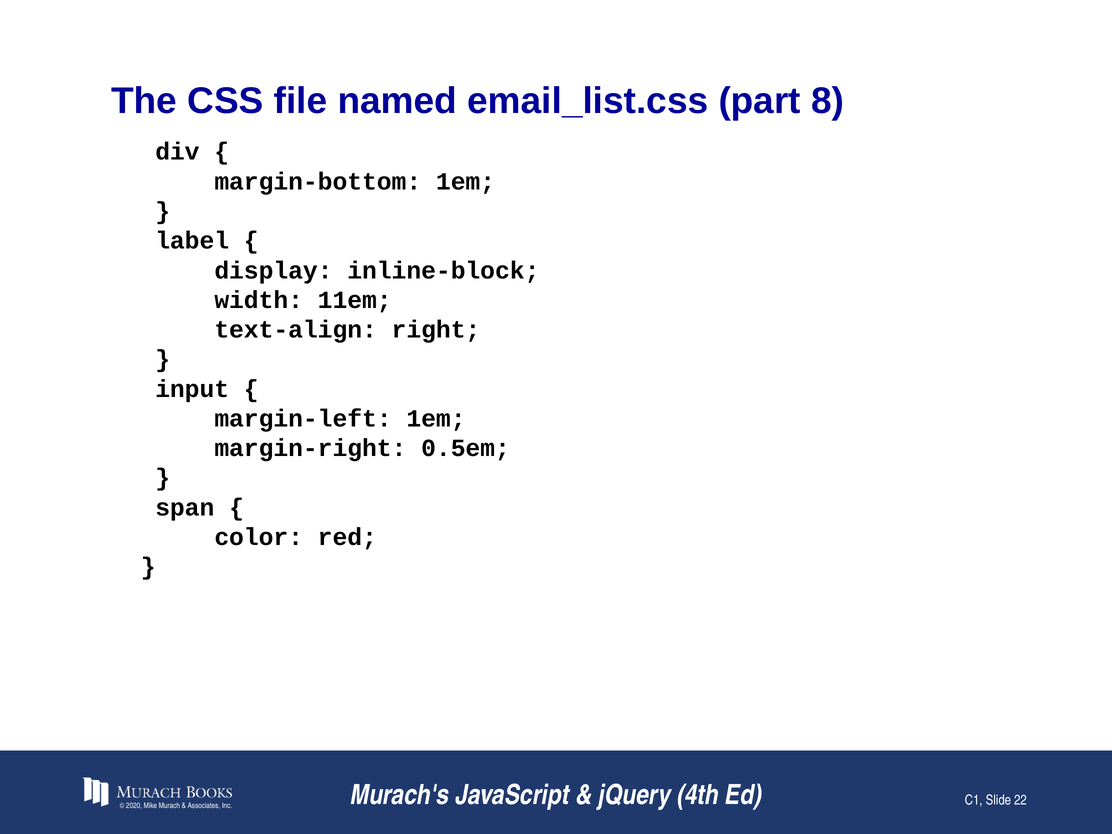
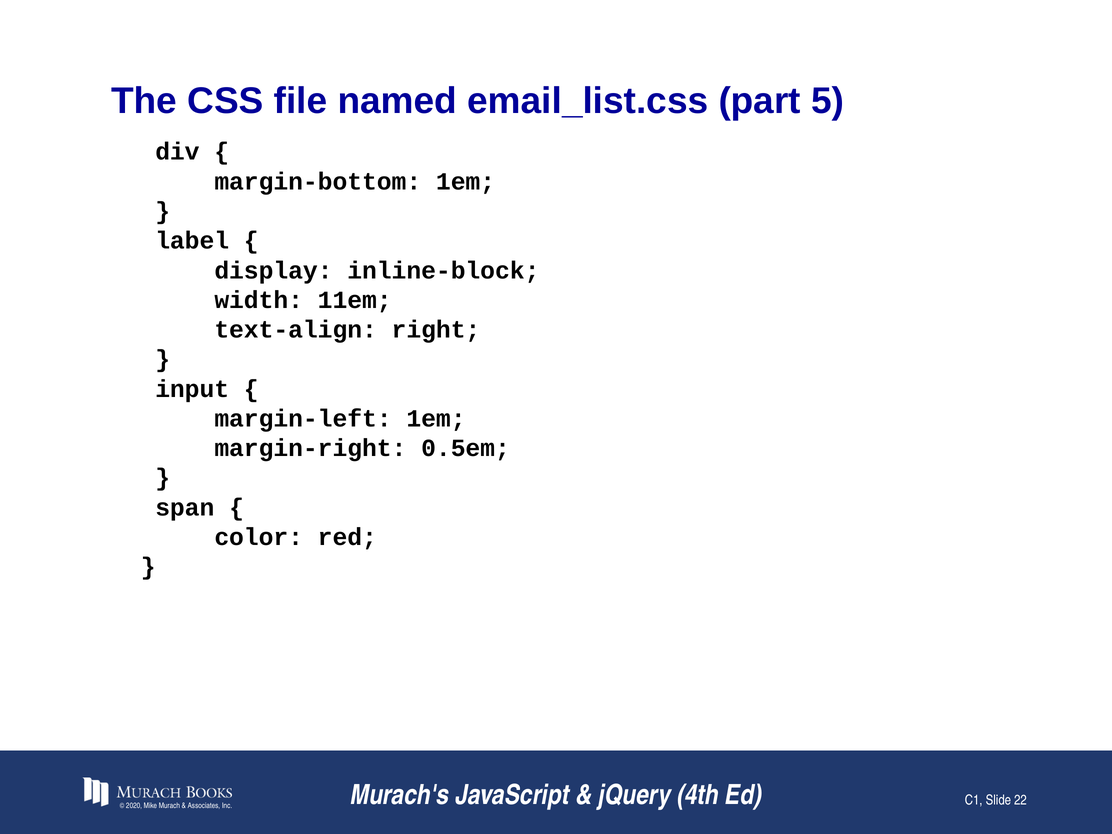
8: 8 -> 5 (828, 101)
